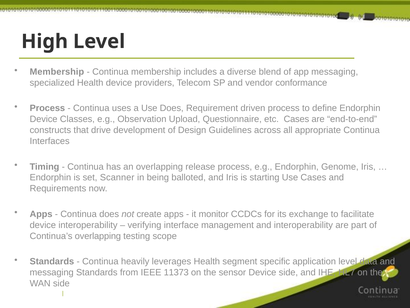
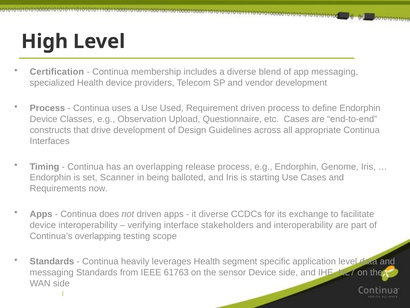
Membership: Membership -> Certification (57, 72)
vendor conformance: conformance -> development (301, 83)
Use Does: Does -> Used (172, 108)
not create: create -> driven (149, 214)
it monitor: monitor -> diverse (214, 214)
management: management -> stakeholders (227, 225)
11373: 11373 -> 61763 (176, 272)
